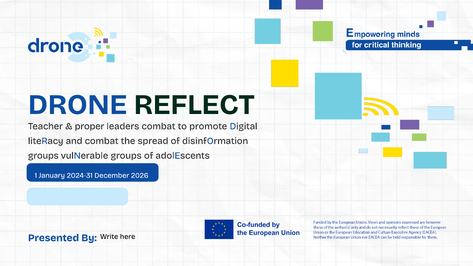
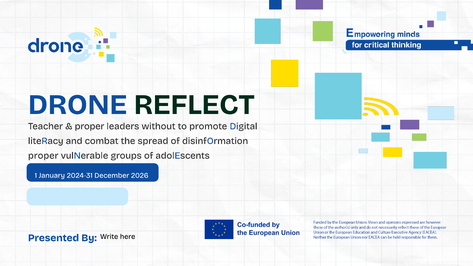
leaders combat: combat -> without (159, 126)
groups: groups -> proper (43, 156)
